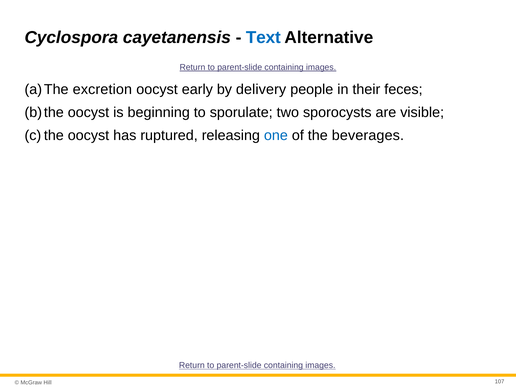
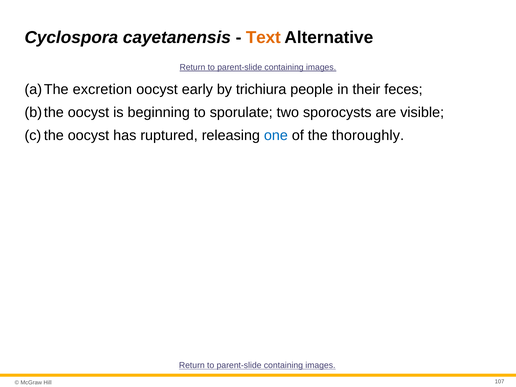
Text colour: blue -> orange (263, 38)
delivery: delivery -> trichiura (261, 90)
beverages: beverages -> thoroughly (368, 135)
